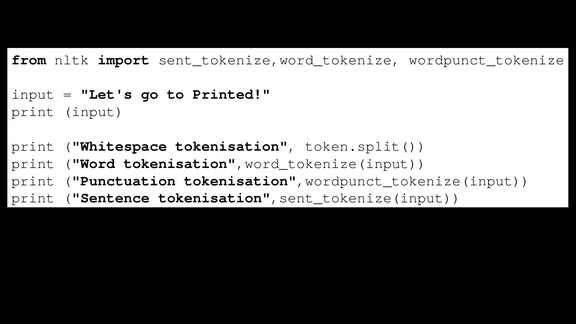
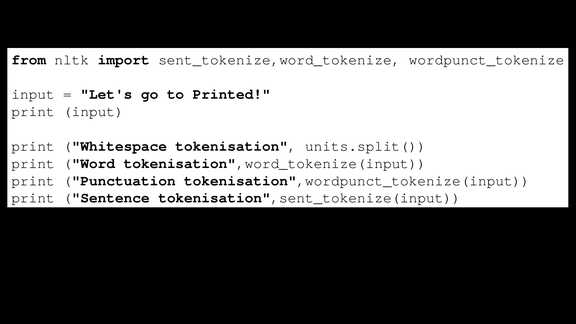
token.split(: token.split( -> units.split( (366, 146)
